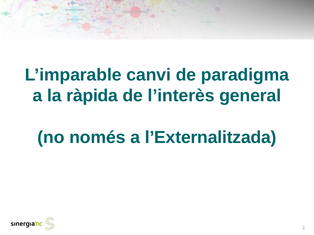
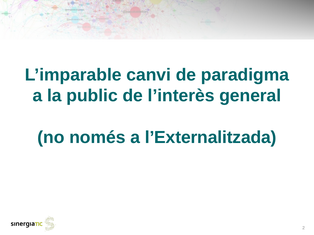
ràpida: ràpida -> public (92, 96)
